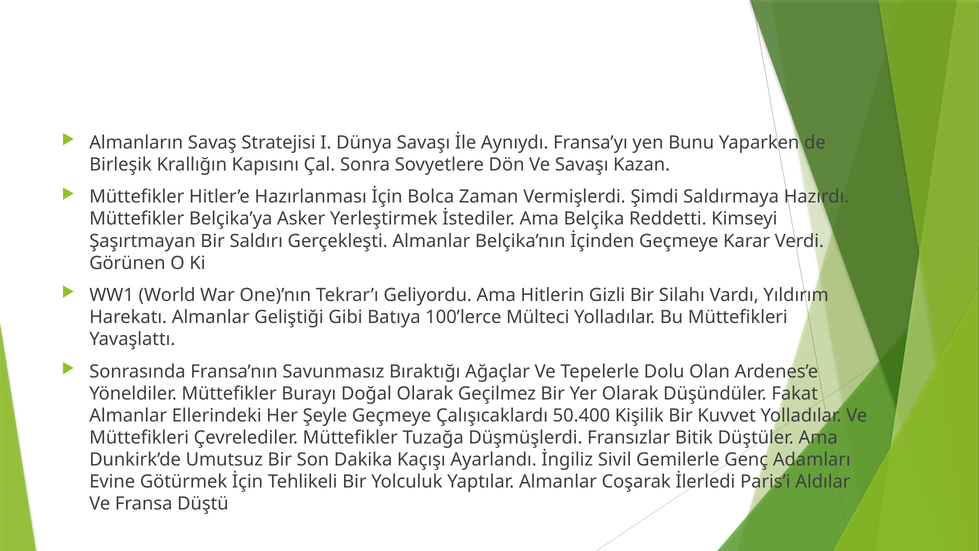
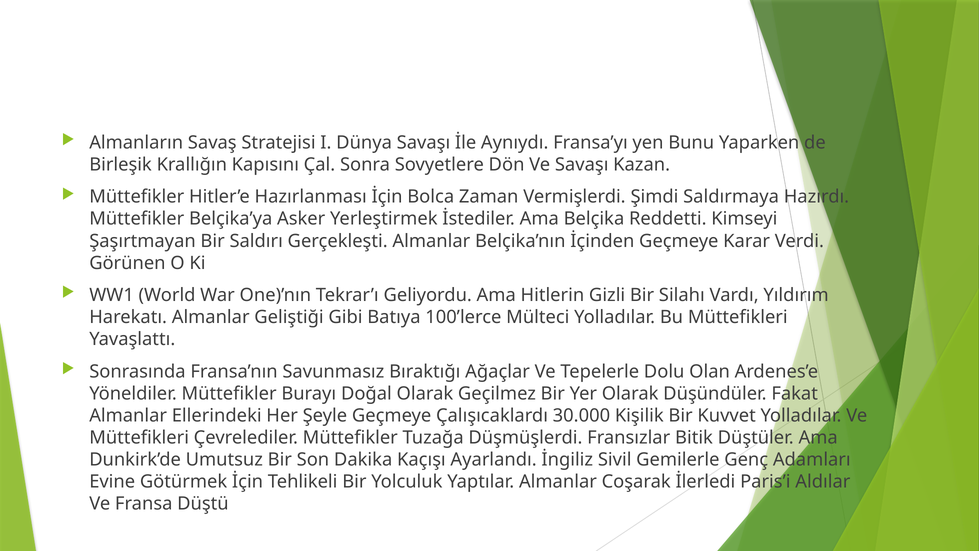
50.400: 50.400 -> 30.000 (581, 415)
